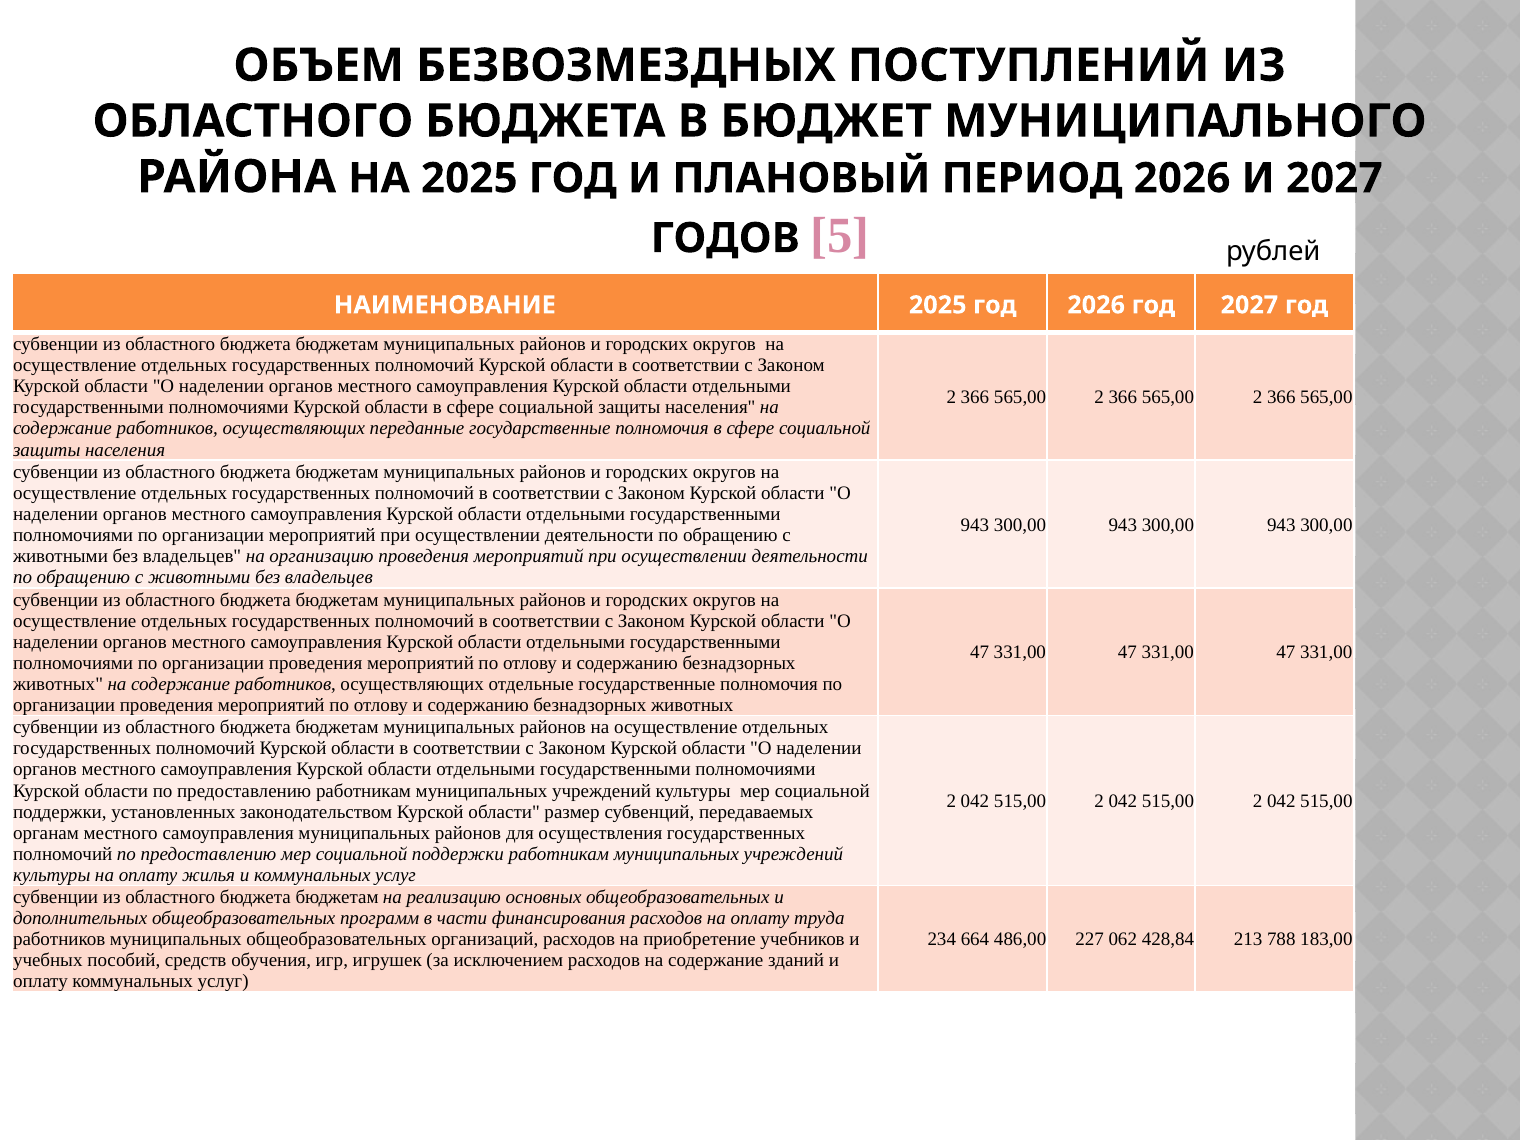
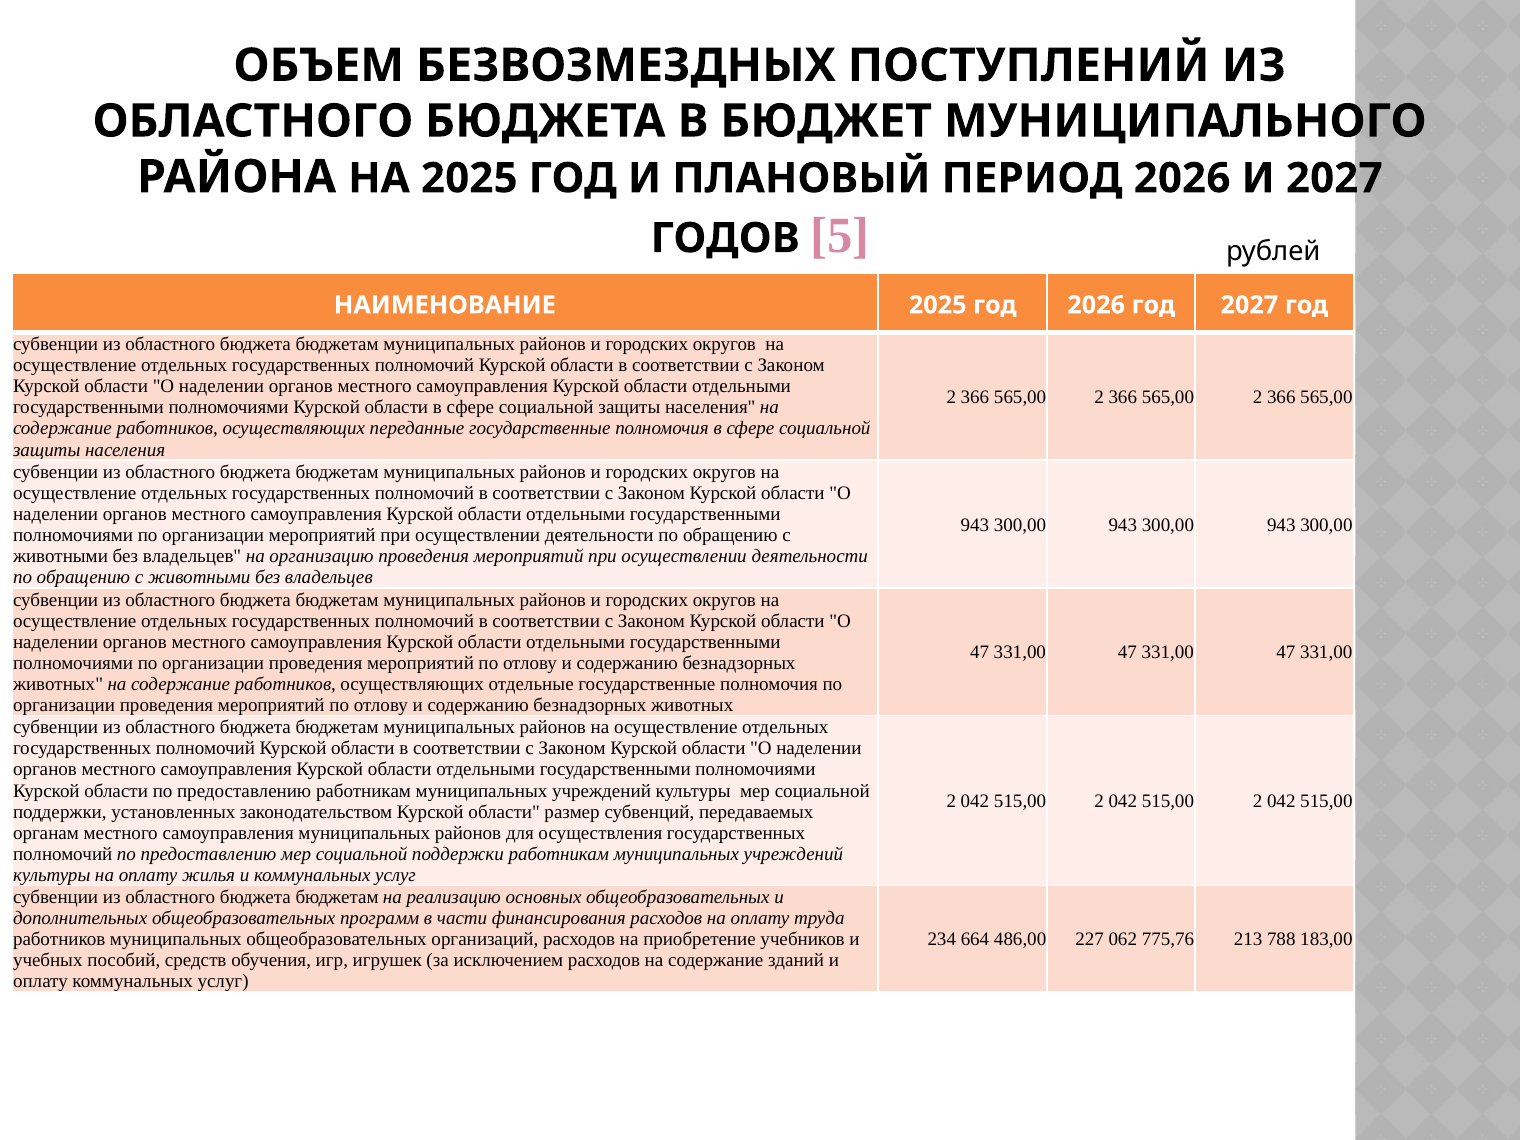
428,84: 428,84 -> 775,76 (1168, 940)
